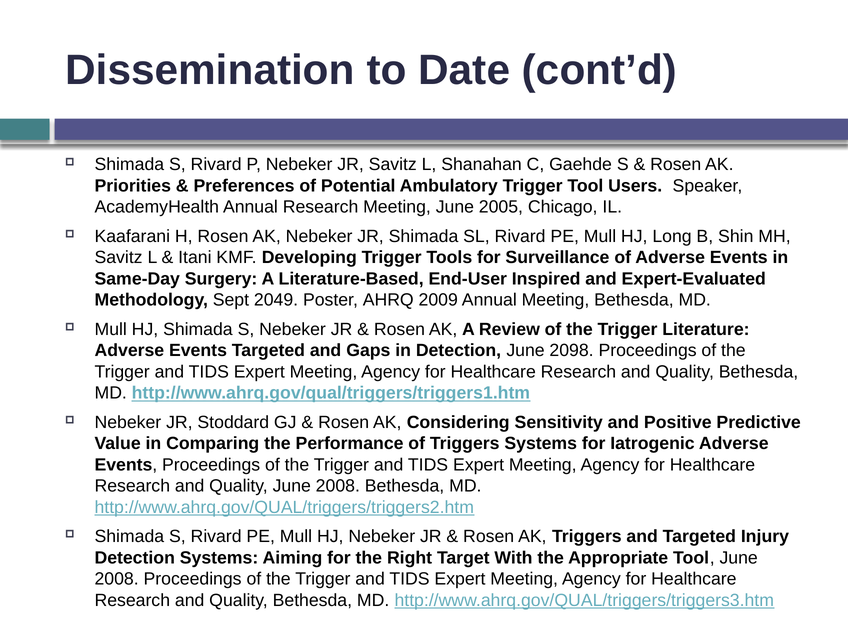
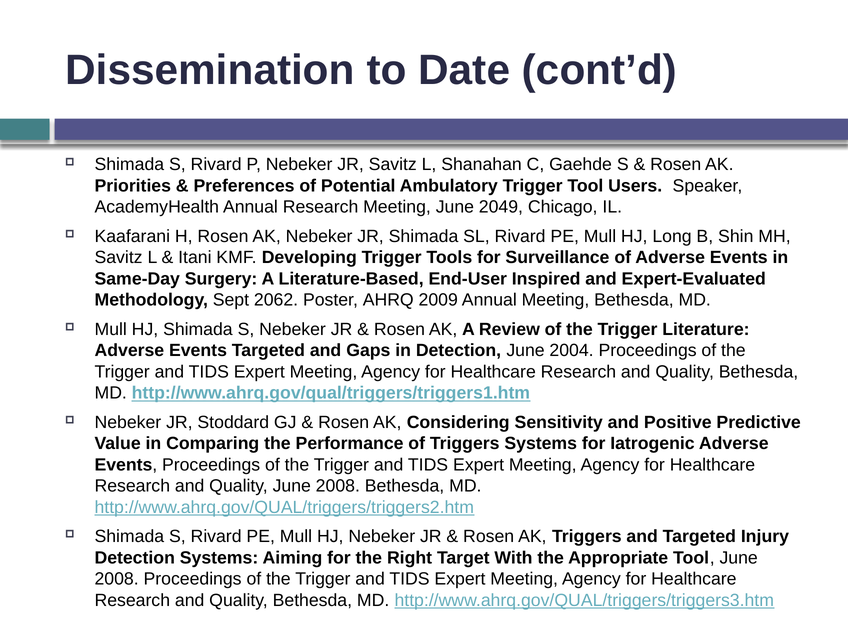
2005: 2005 -> 2049 (501, 207)
2049: 2049 -> 2062 (276, 300)
2098: 2098 -> 2004 (572, 351)
